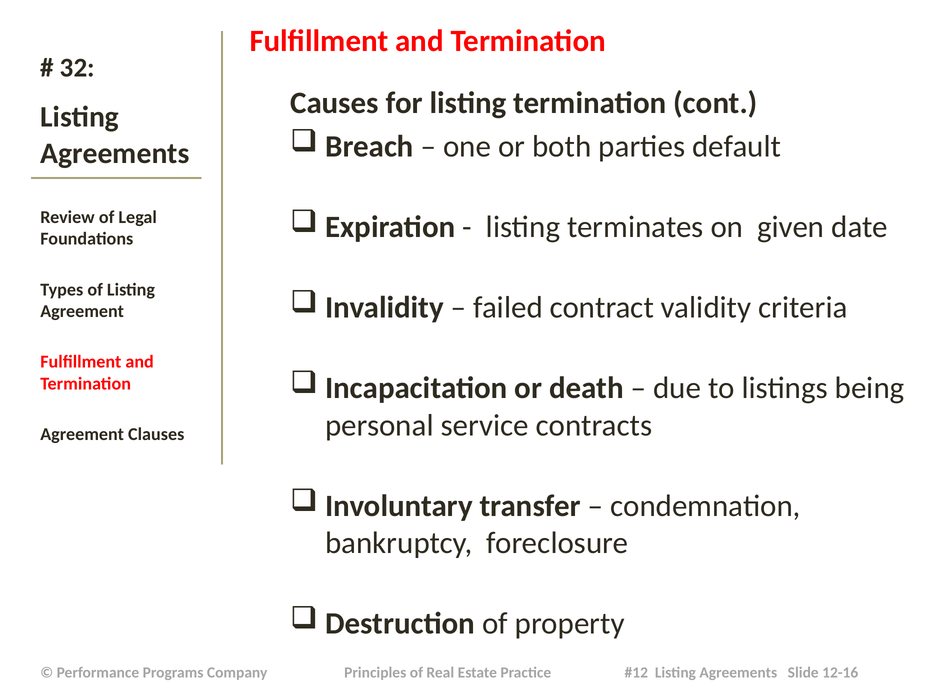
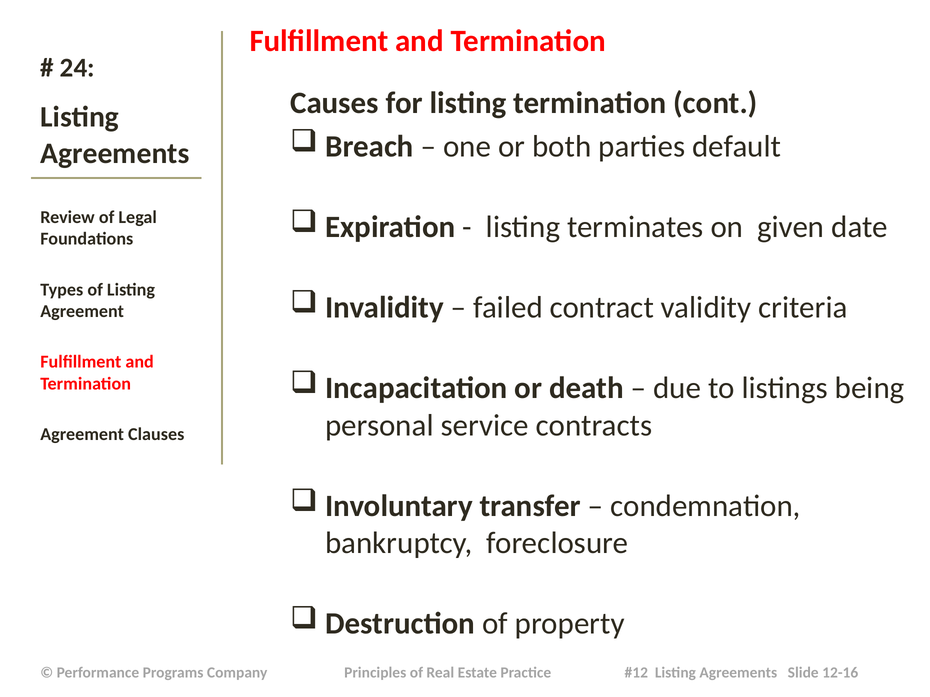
32: 32 -> 24 (77, 68)
